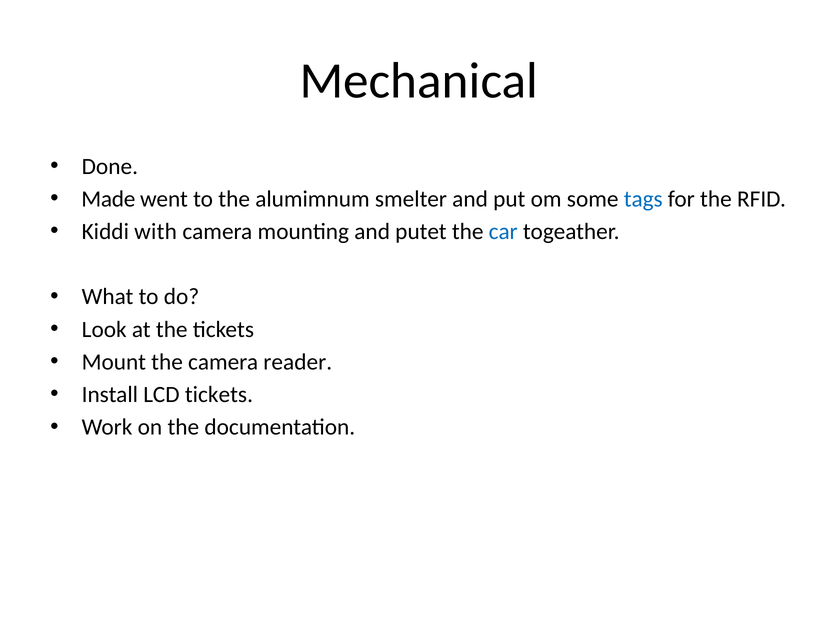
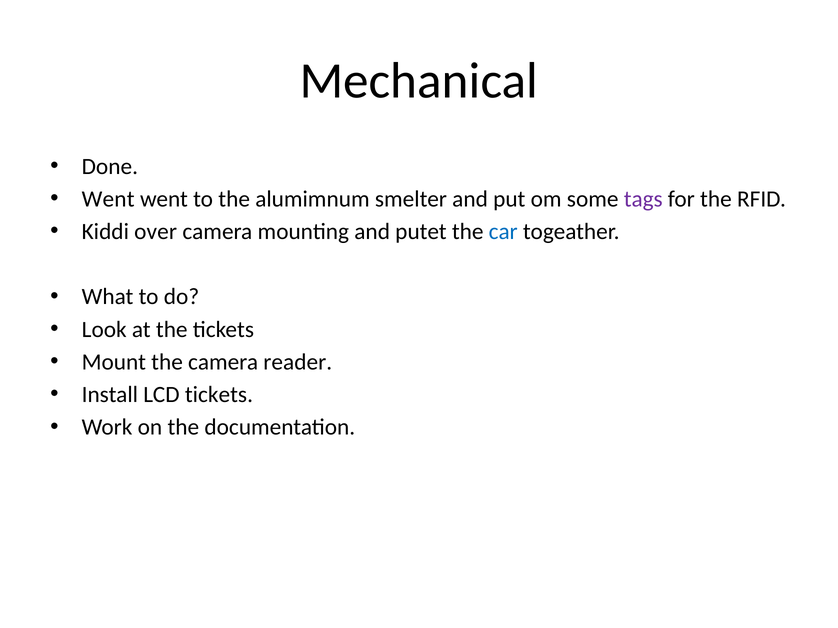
Made: Made -> Went (108, 199)
tags colour: blue -> purple (643, 199)
with: with -> over (156, 232)
